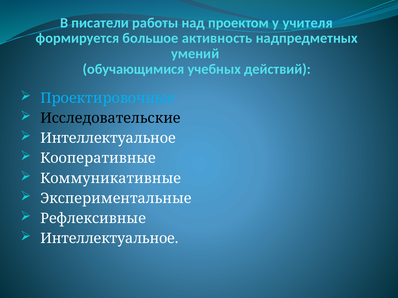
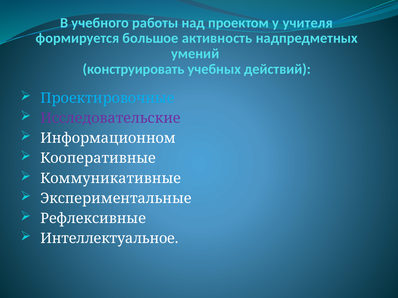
писатели: писатели -> учебного (100, 23)
обучающимися: обучающимися -> конструировать (134, 69)
Исследовательские colour: black -> purple (110, 118)
Интеллектуальное: Интеллектуальное -> Информационном (108, 138)
